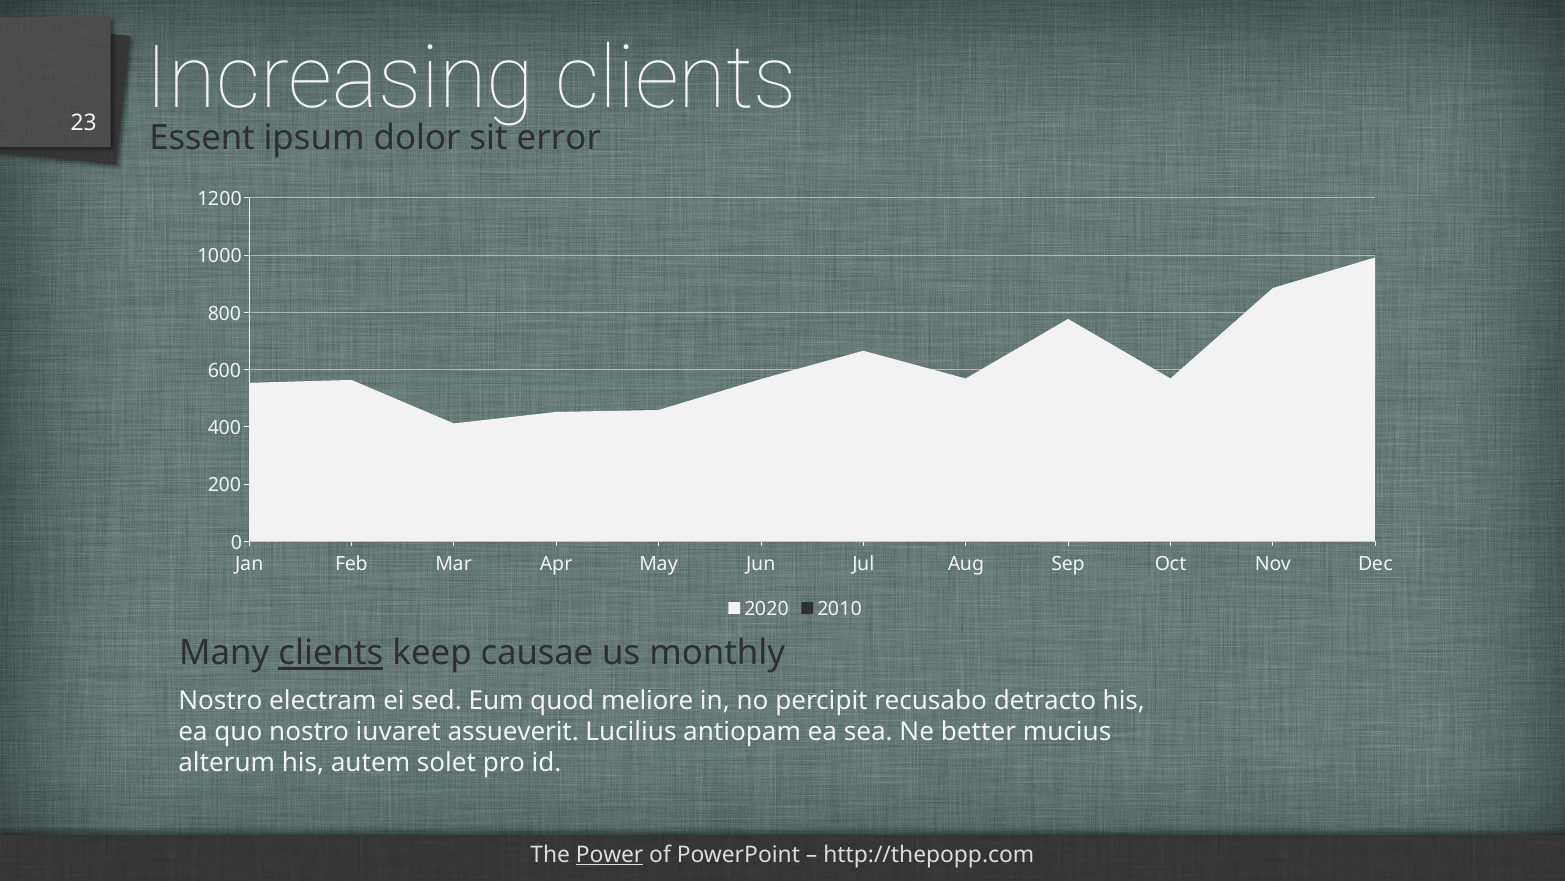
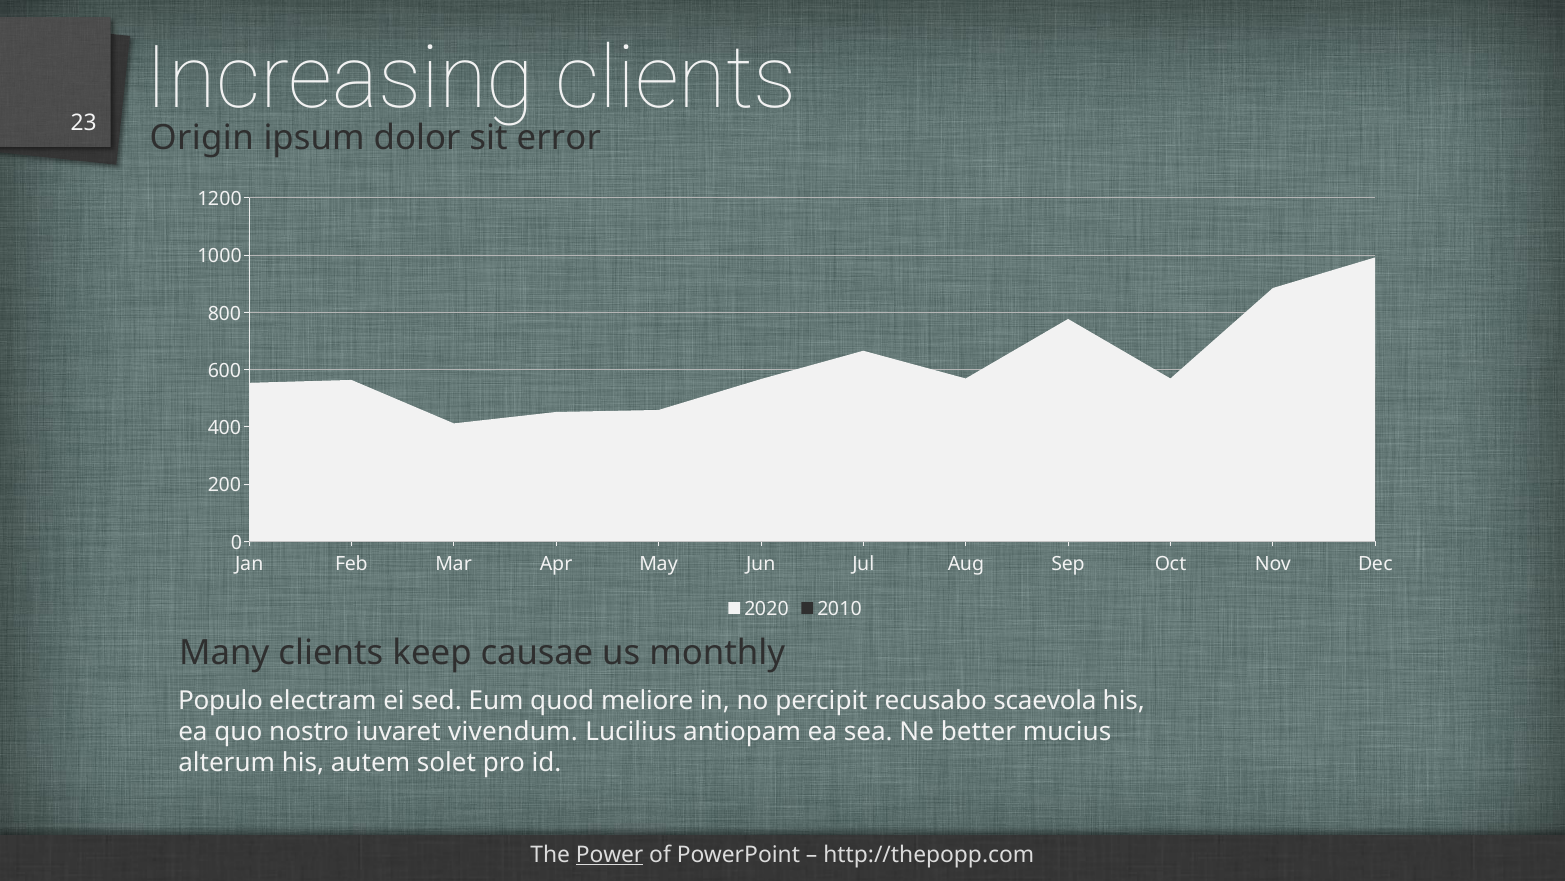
Essent: Essent -> Origin (202, 138)
clients underline: present -> none (331, 653)
Nostro: Nostro -> Populo (220, 700)
detracto: detracto -> scaevola (1045, 700)
assueverit: assueverit -> vivendum (513, 731)
